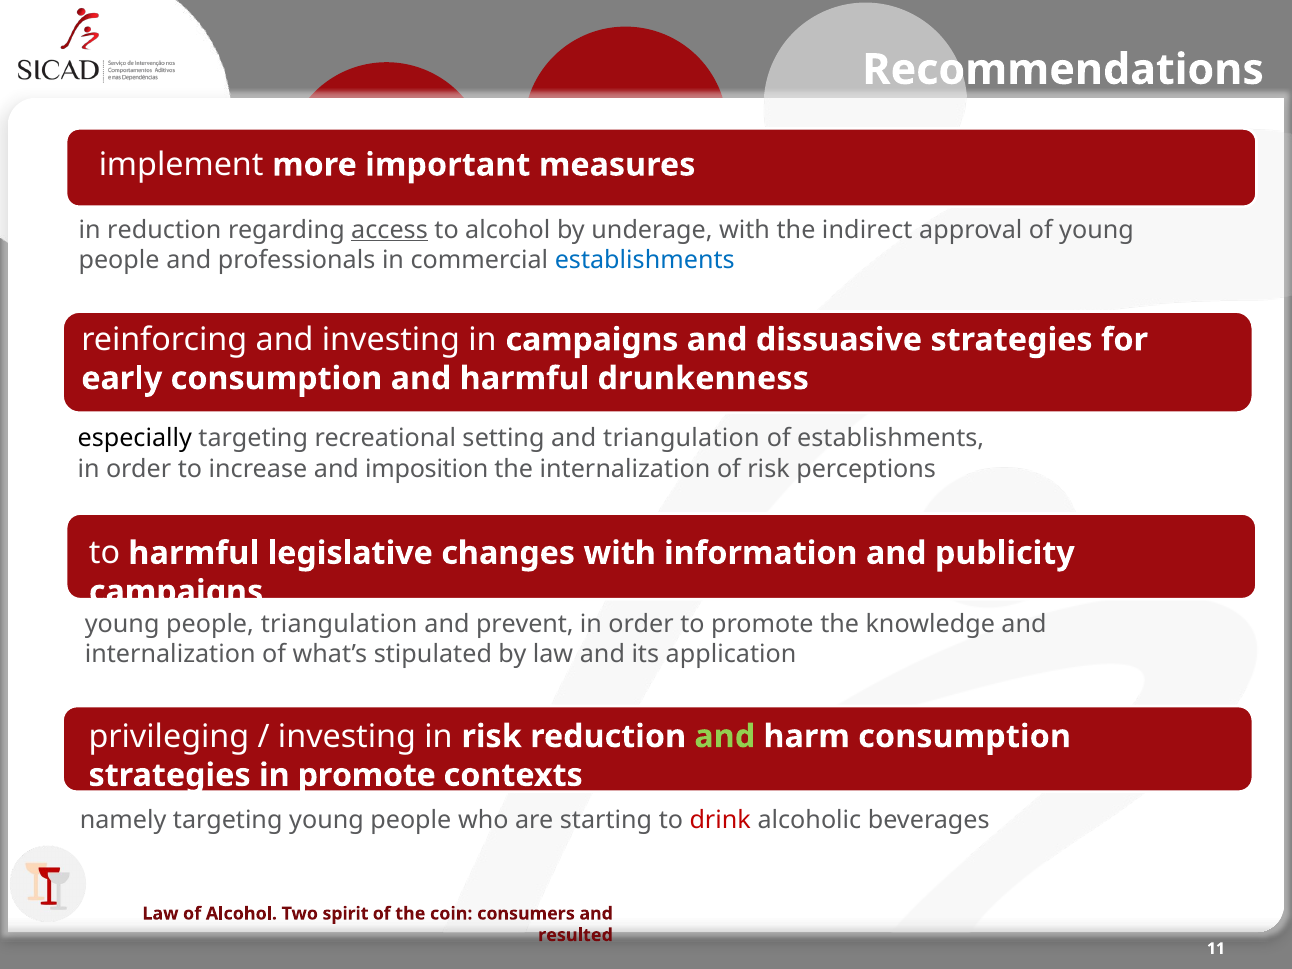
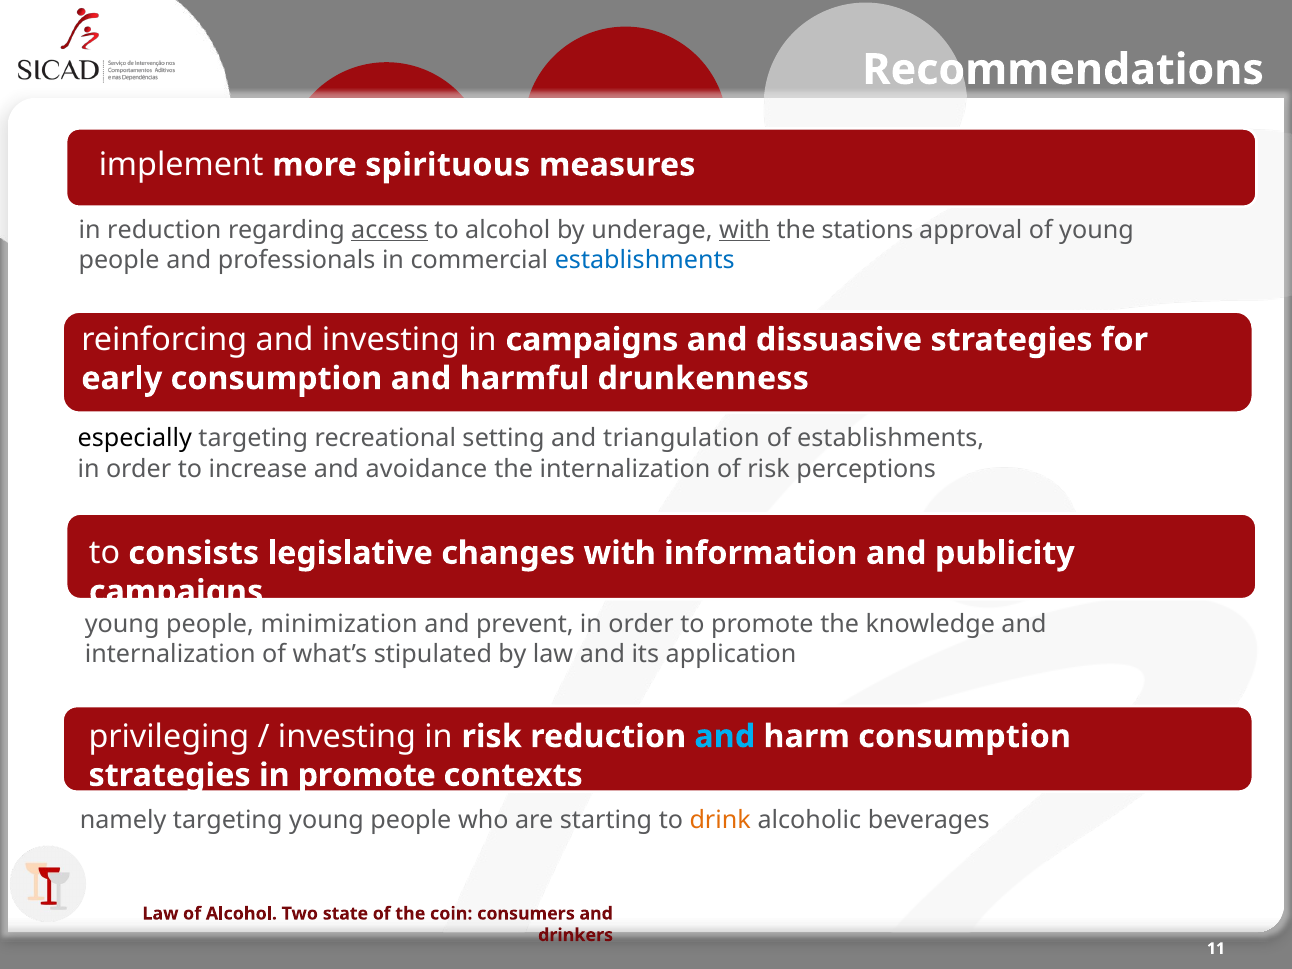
important: important -> spirituous (448, 165)
with underline: none -> present (744, 230)
indirect: indirect -> stations (867, 230)
imposition: imposition -> avoidance (426, 469)
to harmful: harmful -> consists (194, 553)
people triangulation: triangulation -> minimization (339, 624)
and colour: light green -> light blue (725, 737)
drink colour: red -> orange (720, 820)
spirit: spirit -> state (345, 914)
resulted: resulted -> drinkers (576, 935)
